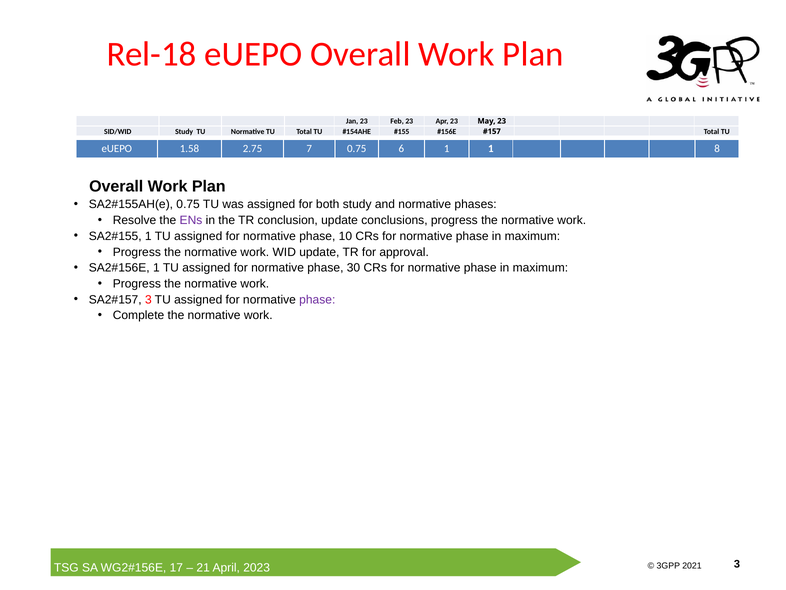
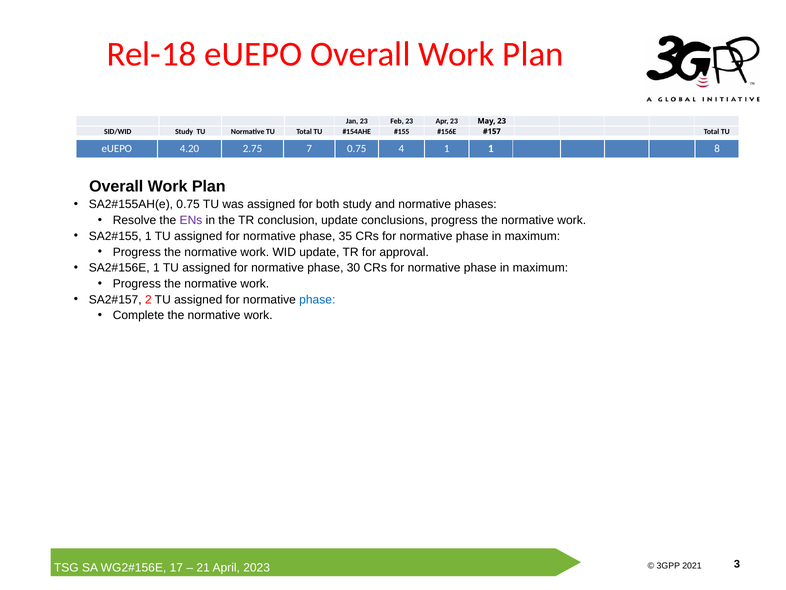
1.58: 1.58 -> 4.20 (189, 149)
6: 6 -> 4 (401, 149)
10: 10 -> 35 (345, 236)
3: 3 -> 2 (148, 299)
phase colour: purple -> blue (317, 299)
